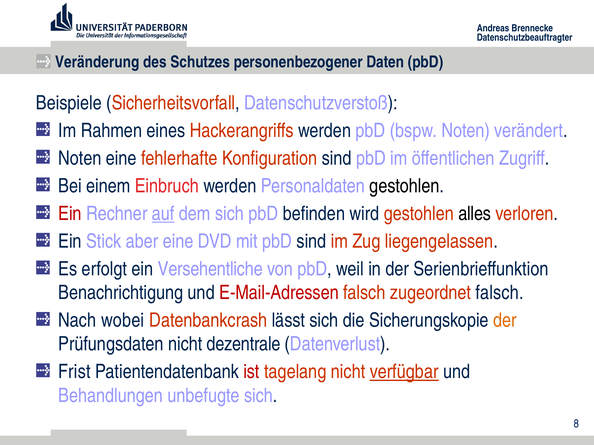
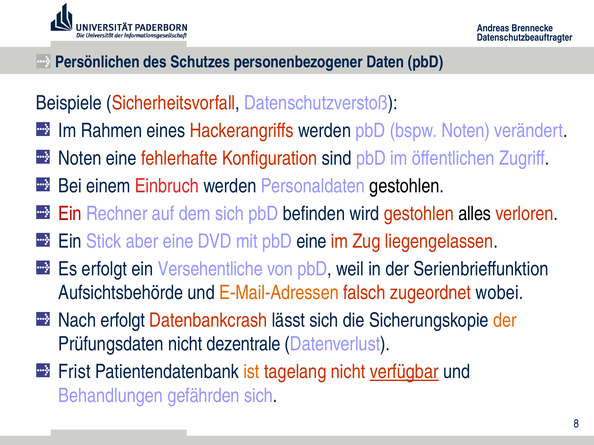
Veränderung: Veränderung -> Persönlichen (97, 62)
auf underline: present -> none (163, 214)
pbD sind: sind -> eine (312, 242)
Benachrichtigung: Benachrichtigung -> Aufsichtsbehörde (121, 293)
E-Mail-Adressen colour: red -> orange (279, 293)
zugeordnet falsch: falsch -> wobei (500, 293)
Nach wobei: wobei -> erfolgt (123, 321)
ist colour: red -> orange (251, 372)
unbefugte: unbefugte -> gefährden (204, 396)
